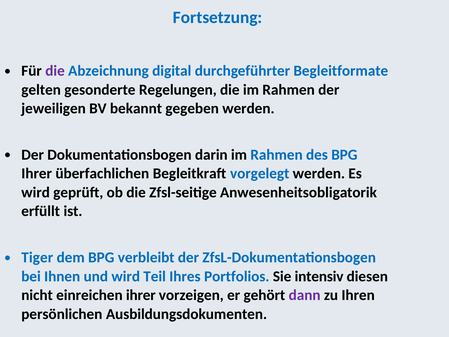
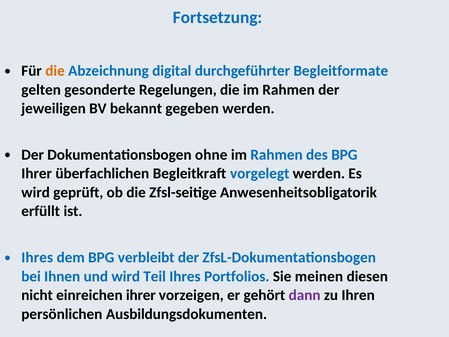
die colour: purple -> orange (55, 71)
darin: darin -> ohne (211, 155)
Tiger: Tiger -> Ihres (37, 257)
intensiv: intensiv -> meinen (319, 276)
